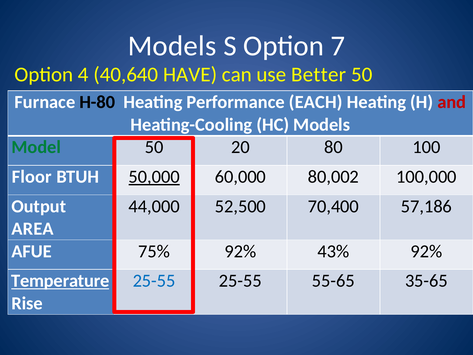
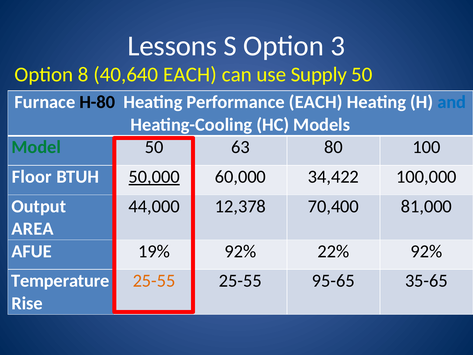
Models: Models -> Lessons (172, 46)
7: 7 -> 3 (338, 46)
4: 4 -> 8 (83, 75)
40,640 HAVE: HAVE -> EACH (190, 75)
Better: Better -> Supply (319, 75)
and colour: red -> blue (452, 102)
20: 20 -> 63 (240, 147)
80,002: 80,002 -> 34,422 (333, 177)
52,500: 52,500 -> 12,378 (240, 206)
57,186: 57,186 -> 81,000 (426, 206)
75%: 75% -> 19% (154, 251)
43%: 43% -> 22% (333, 251)
Temperature underline: present -> none (60, 281)
25-55 colour: blue -> orange (154, 281)
55-65: 55-65 -> 95-65 (333, 281)
